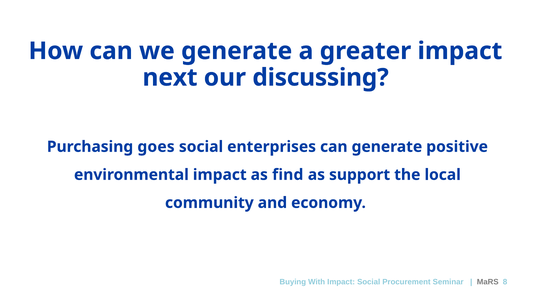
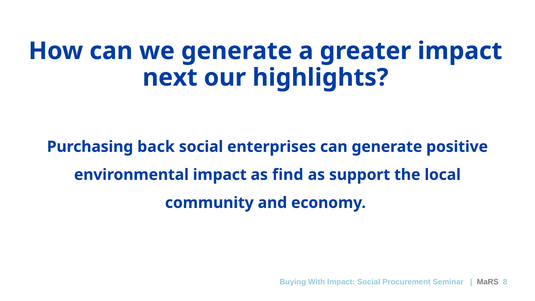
discussing: discussing -> highlights (320, 77)
goes: goes -> back (156, 147)
